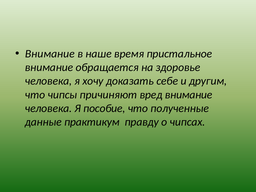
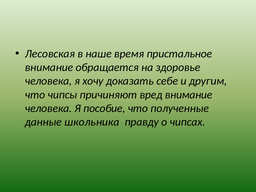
Внимание: Внимание -> Лесовская (50, 54)
практикум: практикум -> школьника (92, 122)
